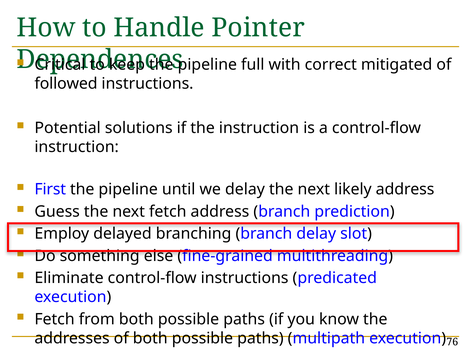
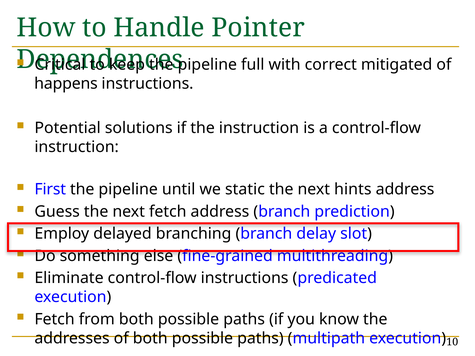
followed: followed -> happens (66, 84)
we delay: delay -> static (245, 190)
likely: likely -> hints (353, 190)
76: 76 -> 10 (452, 342)
